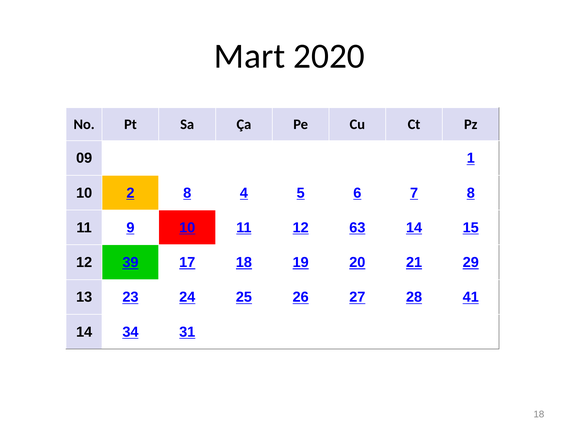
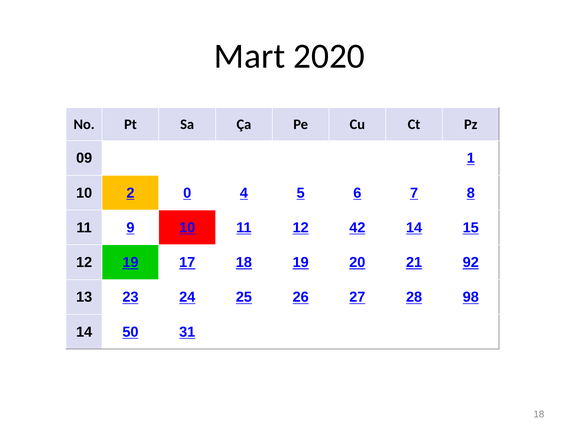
2 8: 8 -> 0 (187, 193)
63: 63 -> 42 (357, 228)
12 39: 39 -> 19 (130, 263)
29: 29 -> 92 (471, 263)
41: 41 -> 98 (471, 297)
34: 34 -> 50 (130, 332)
